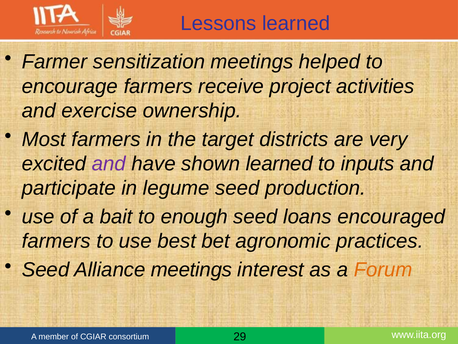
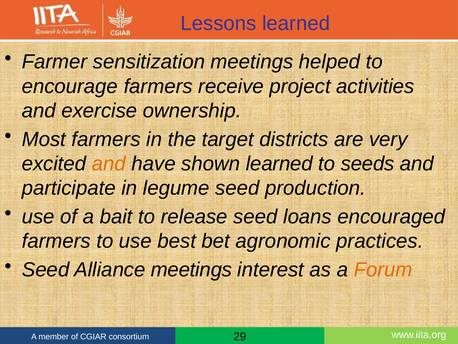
and colour: purple -> orange (109, 164)
inputs: inputs -> seeds (368, 164)
enough: enough -> release (194, 216)
